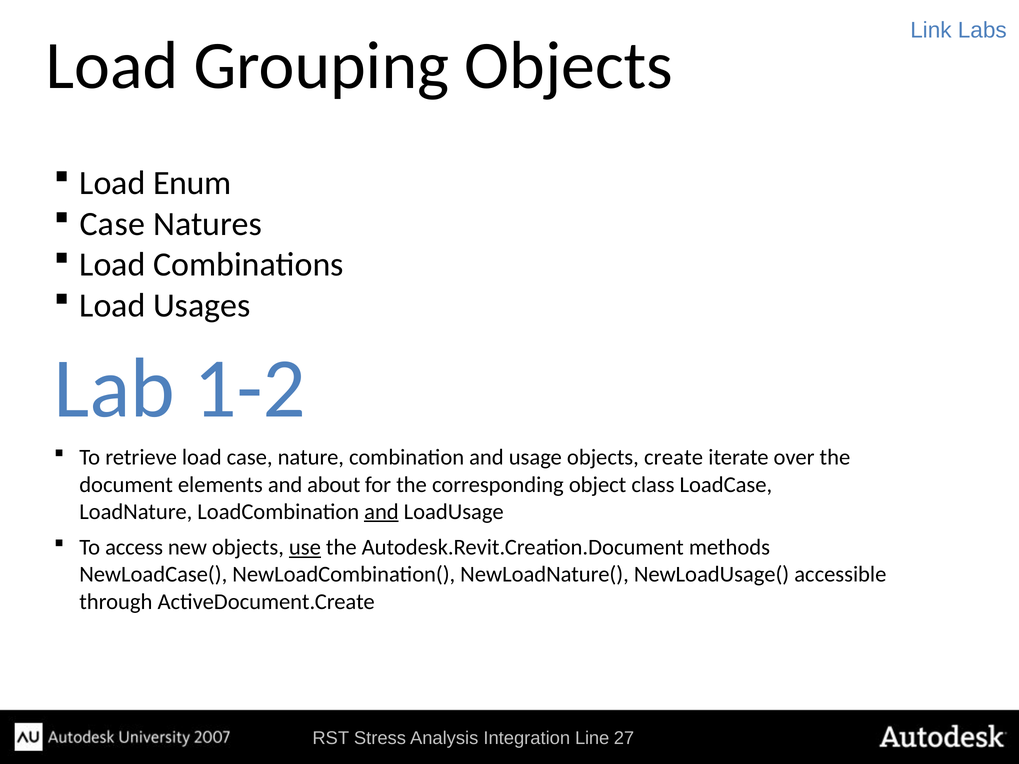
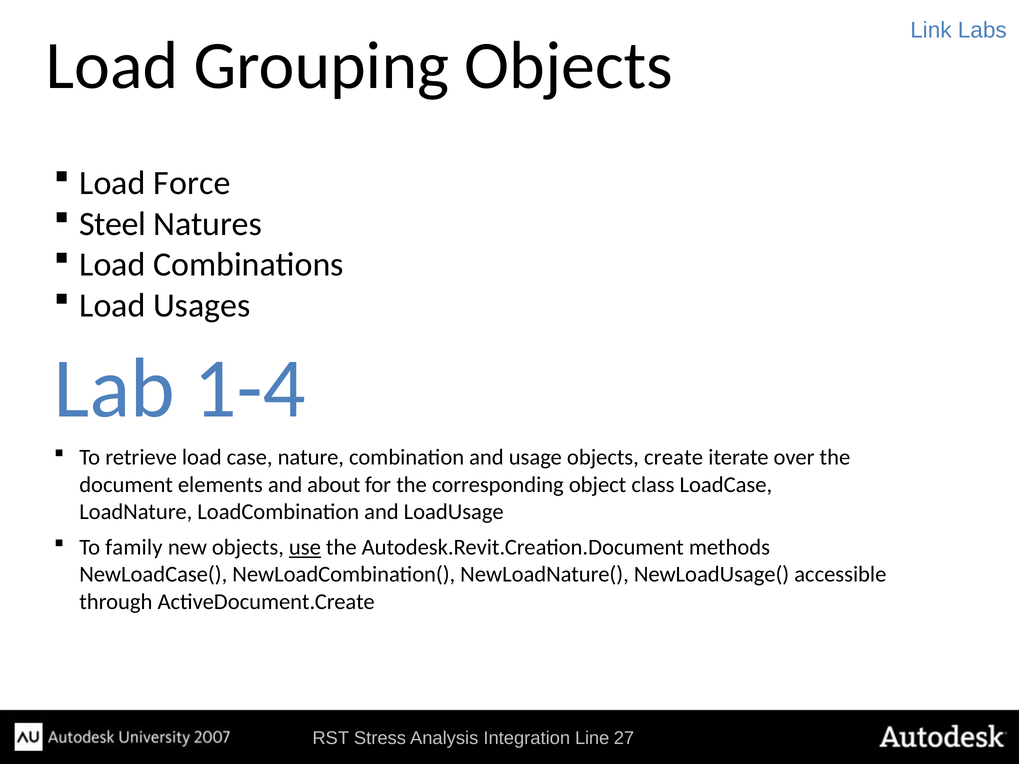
Enum: Enum -> Force (192, 183)
Case: Case -> Steel (113, 224)
1-2: 1-2 -> 1-4 (250, 389)
and underline: present -> none (381, 512)
access: access -> family (134, 548)
